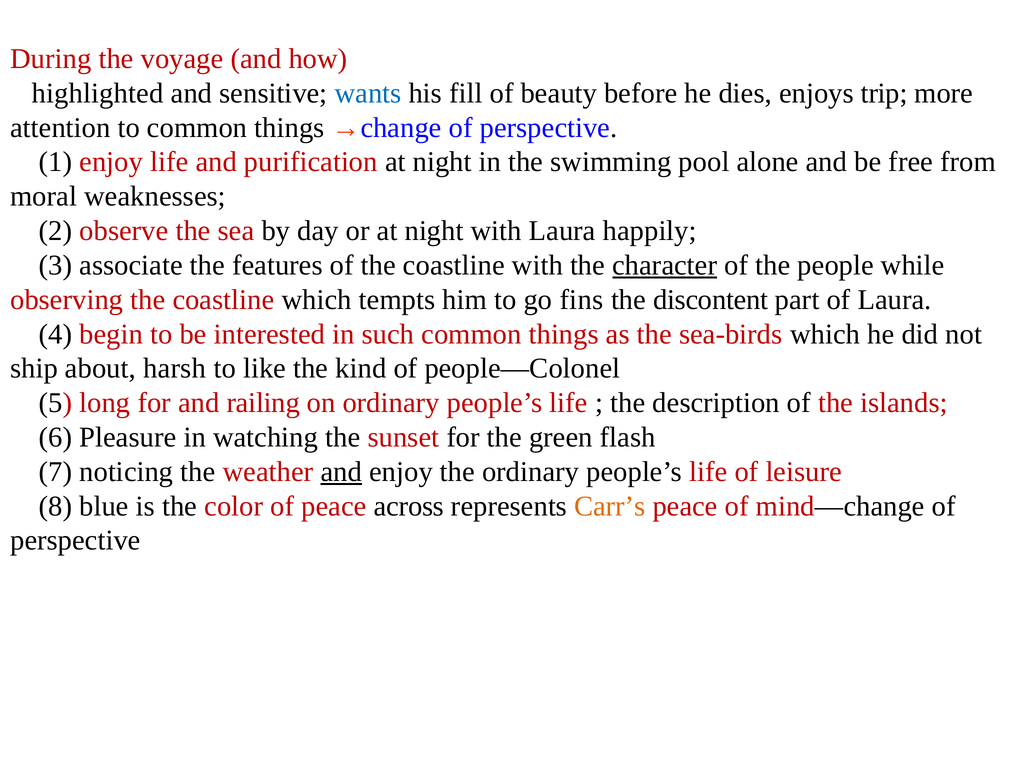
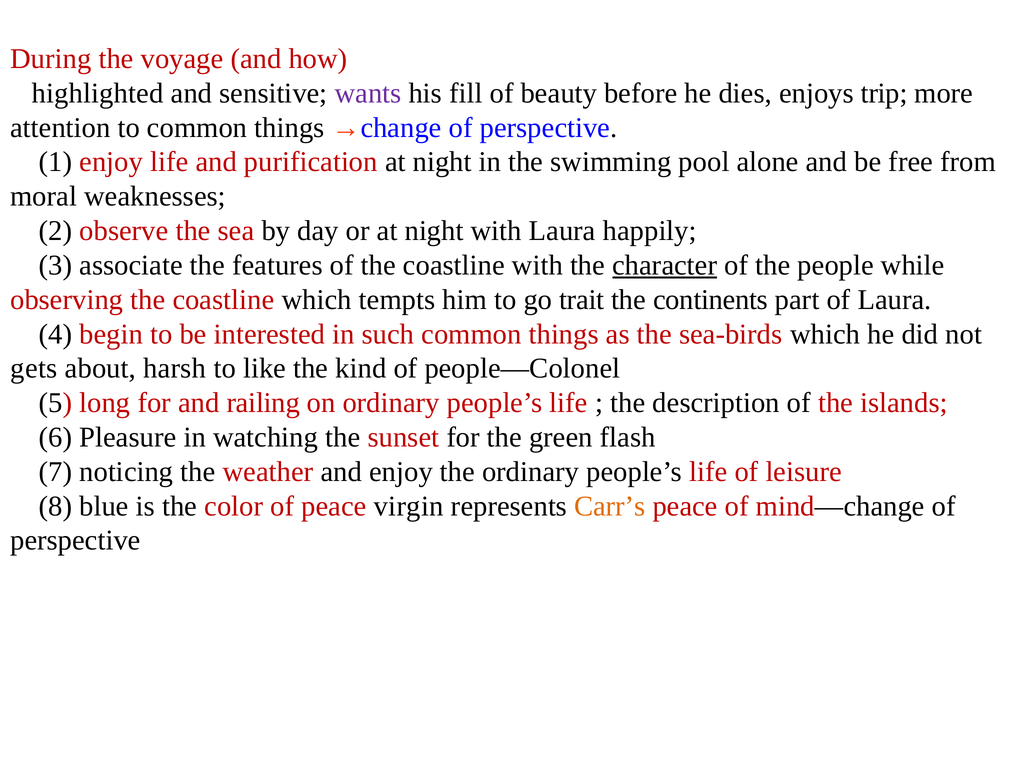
wants colour: blue -> purple (368, 93)
fins: fins -> trait (582, 299)
discontent: discontent -> continents (711, 299)
ship: ship -> gets (34, 368)
and underline: present -> none (341, 471)
across: across -> virgin (409, 506)
